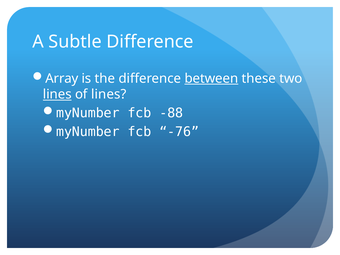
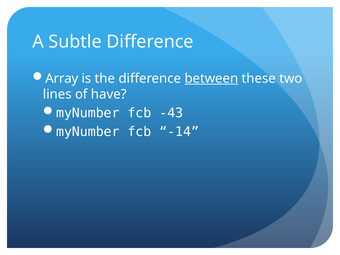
lines underline: present -> none (57, 94)
of lines: lines -> have (109, 94)
-88: -88 -> -43 (171, 113)
-76: -76 -> -14 (179, 132)
